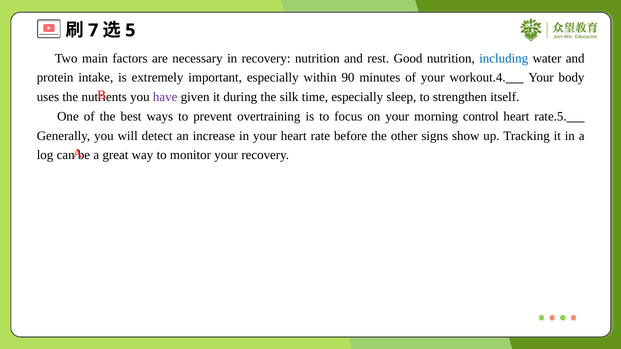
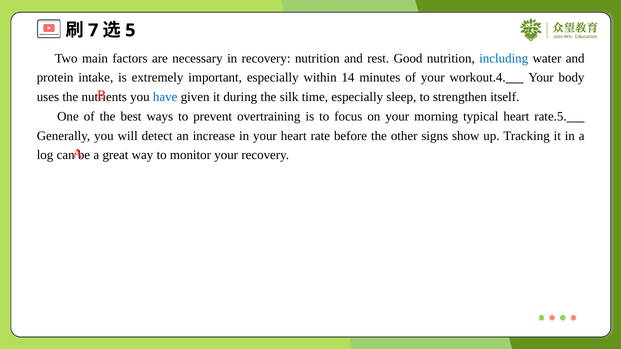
90: 90 -> 14 (348, 78)
have colour: purple -> blue (165, 97)
control: control -> typical (481, 117)
